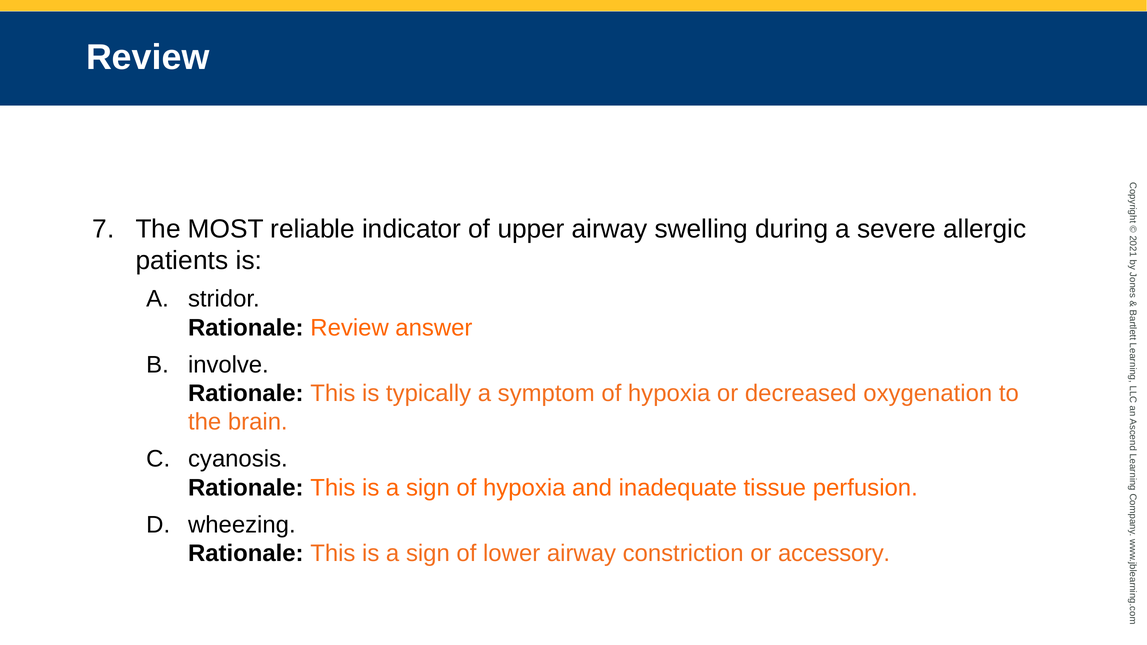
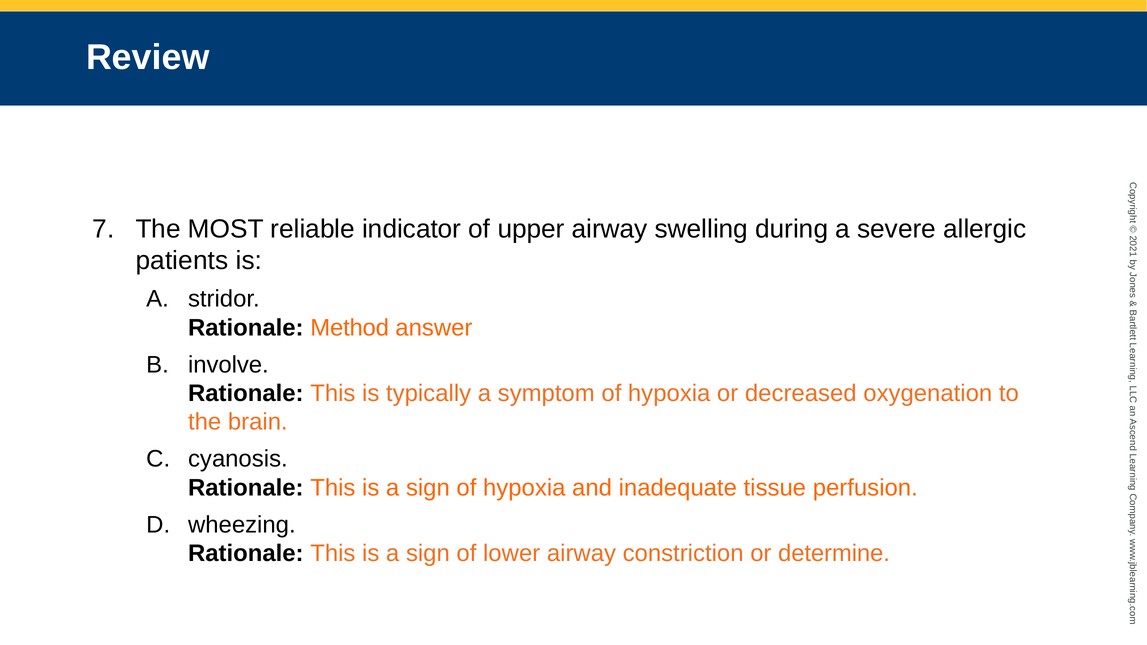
Rationale Review: Review -> Method (350, 328)
accessory: accessory -> determine (834, 554)
